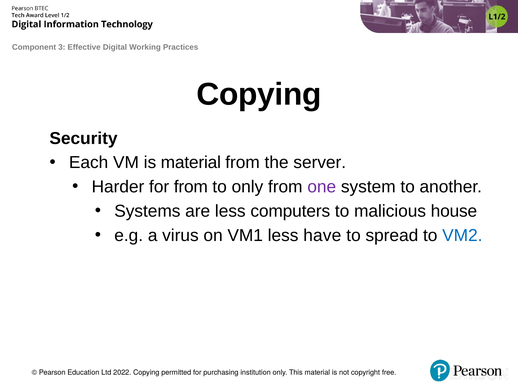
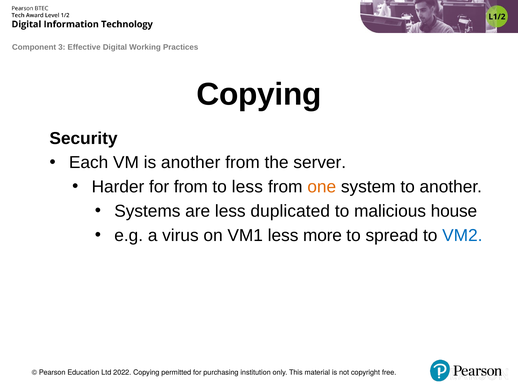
is material: material -> another (191, 163)
to only: only -> less (247, 187)
one colour: purple -> orange (322, 187)
computers: computers -> duplicated (290, 211)
have: have -> more (322, 236)
